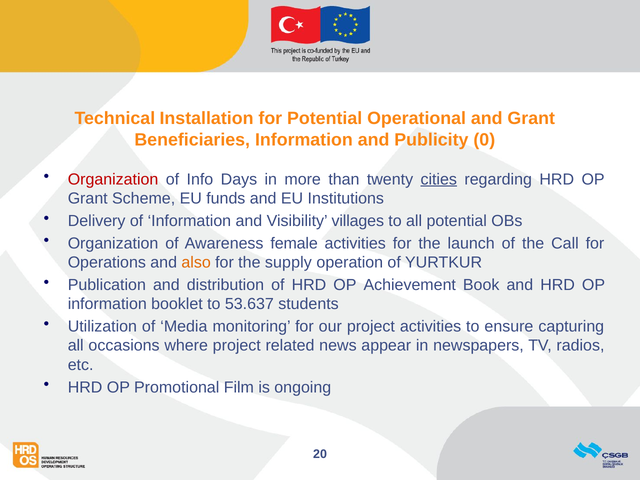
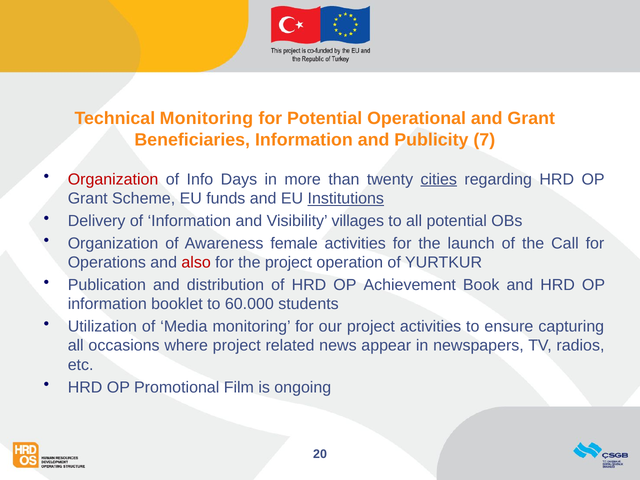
Technical Installation: Installation -> Monitoring (206, 118)
0: 0 -> 7 (484, 140)
Institutions underline: none -> present (346, 198)
also colour: orange -> red (196, 262)
the supply: supply -> project (289, 262)
53.637: 53.637 -> 60.000 (249, 304)
